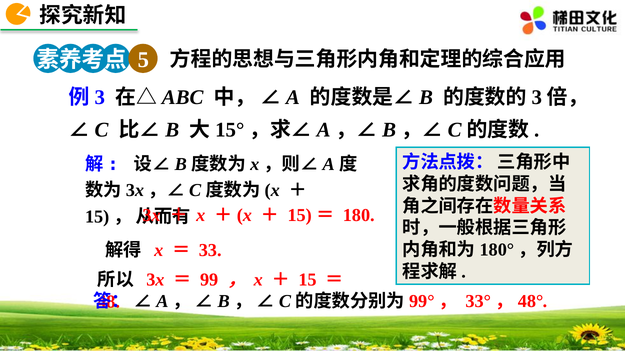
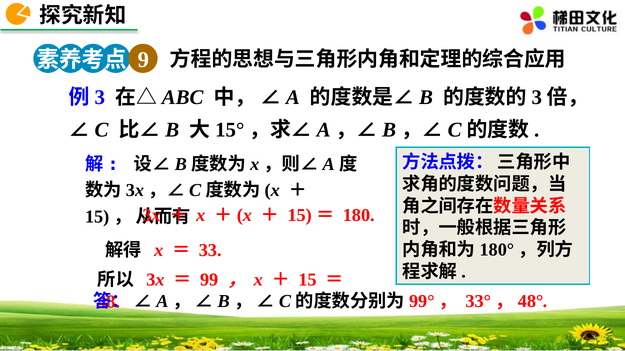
5: 5 -> 9 (143, 60)
